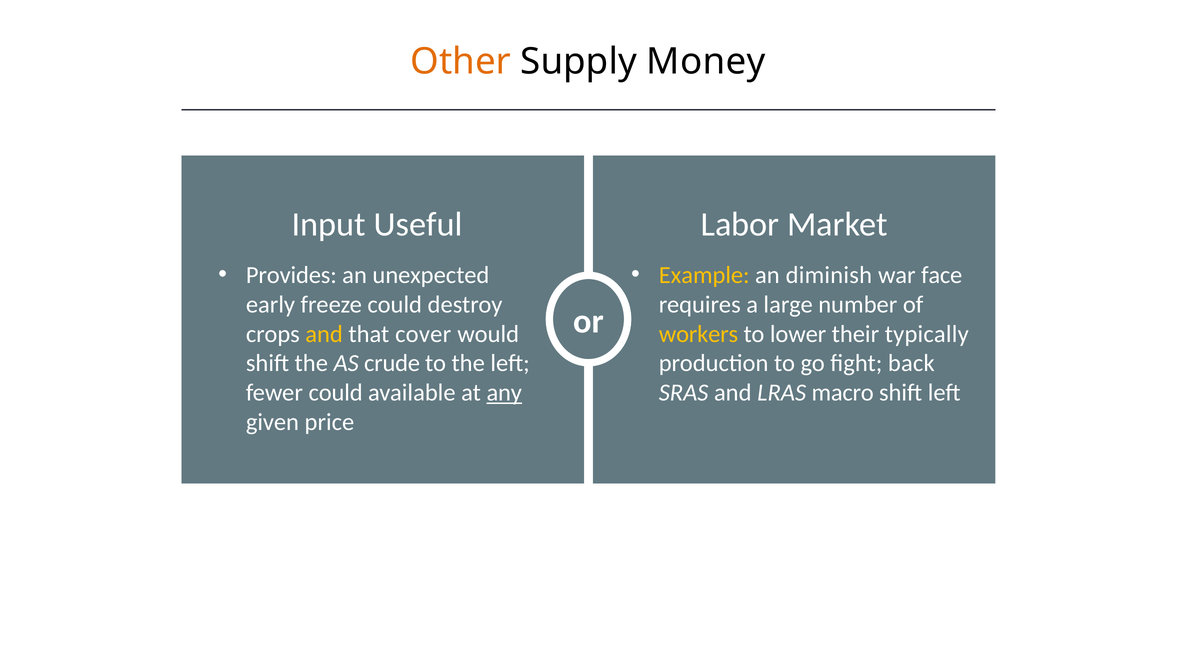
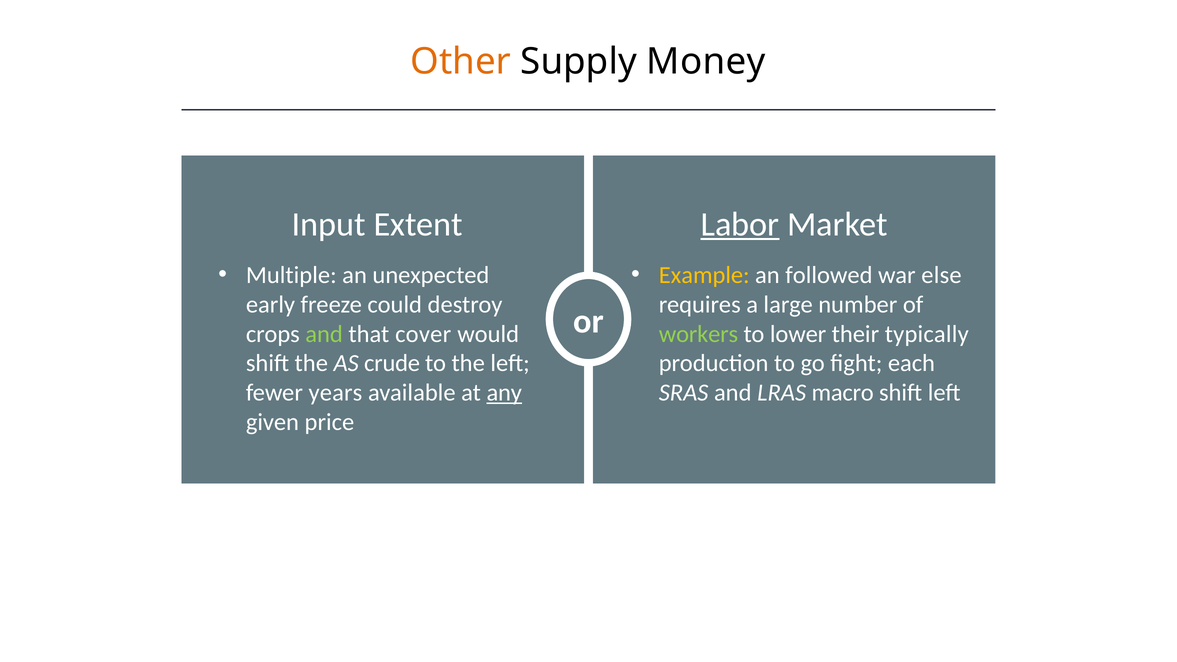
Useful: Useful -> Extent (418, 224)
Labor underline: none -> present (740, 224)
Provides: Provides -> Multiple (291, 275)
diminish: diminish -> followed (829, 275)
face: face -> else (942, 275)
and colour: yellow -> light green (324, 334)
workers colour: yellow -> light green (698, 334)
back: back -> each (911, 363)
fewer could: could -> years (335, 393)
